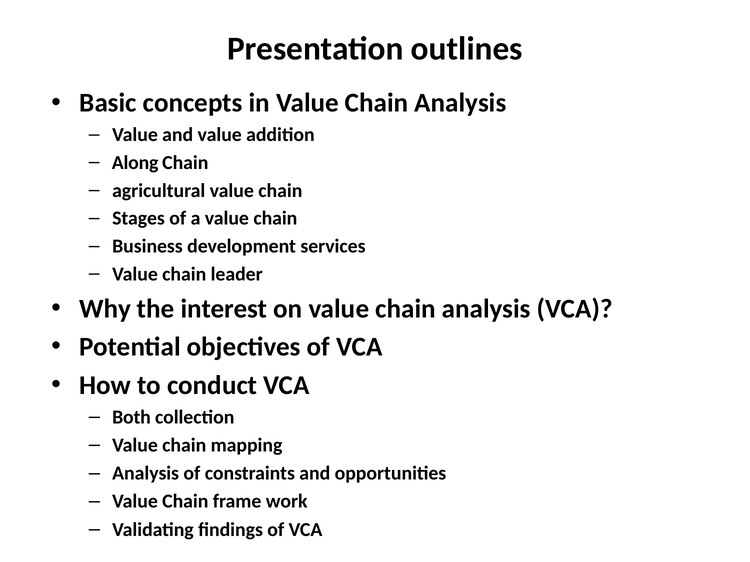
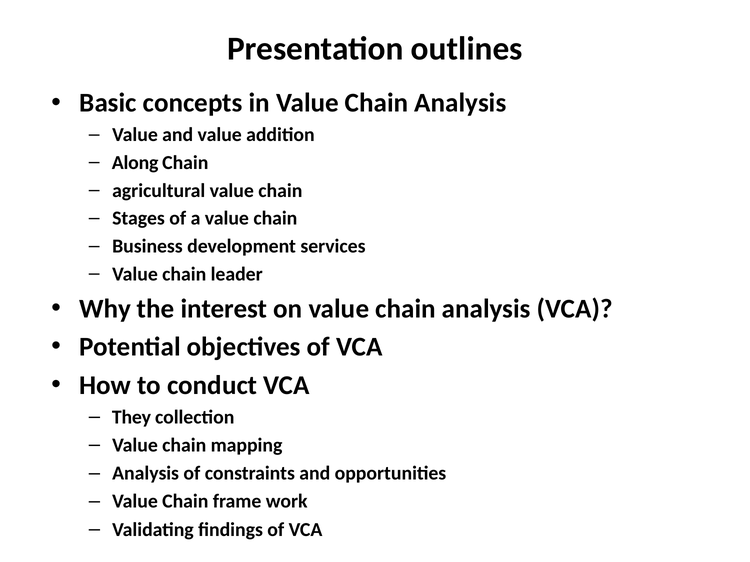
Both: Both -> They (131, 418)
